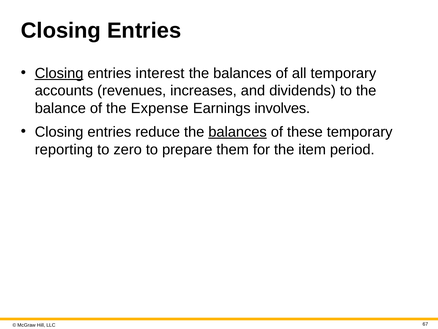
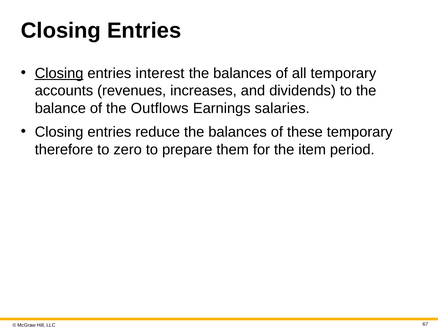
Expense: Expense -> Outflows (160, 108)
involves: involves -> salaries (282, 108)
balances underline: present -> none (238, 132)
reporting: reporting -> therefore (64, 149)
